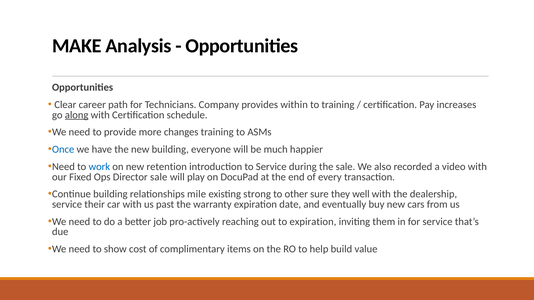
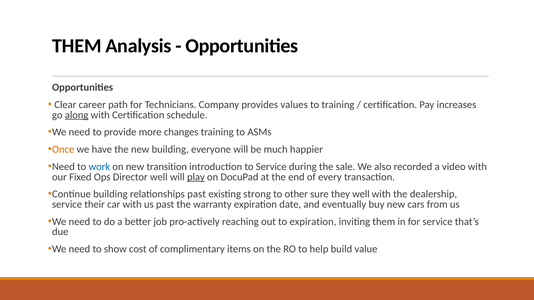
MAKE: MAKE -> THEM (77, 46)
within: within -> values (294, 105)
Once colour: blue -> orange (63, 150)
retention: retention -> transition (167, 167)
Director sale: sale -> well (159, 177)
play underline: none -> present (196, 177)
relationships mile: mile -> past (197, 194)
